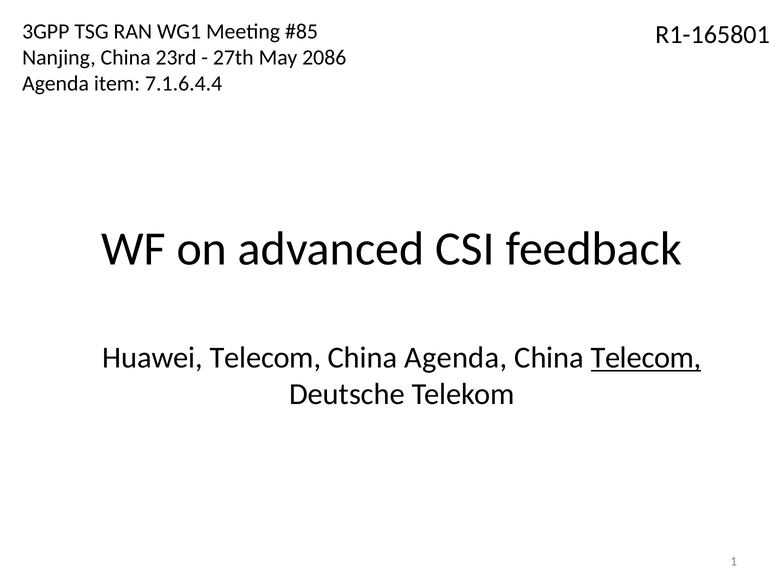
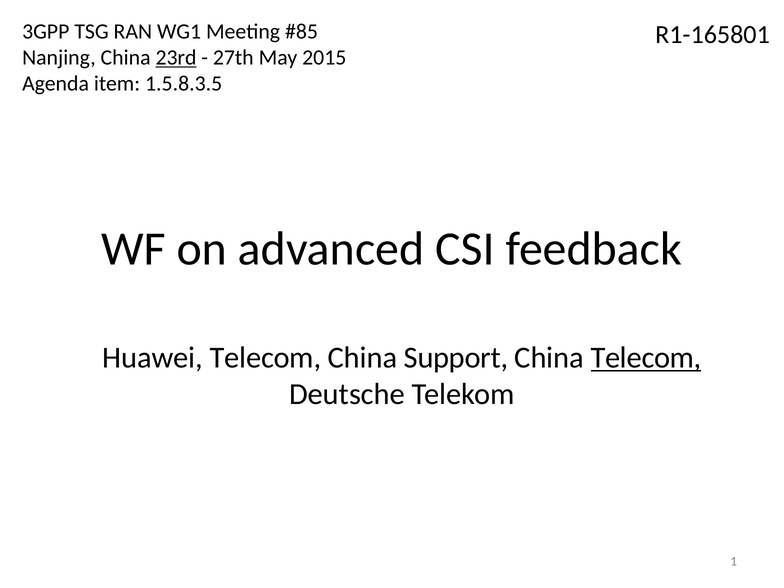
23rd underline: none -> present (176, 58)
2086: 2086 -> 2015 (324, 58)
7.1.6.4.4: 7.1.6.4.4 -> 1.5.8.3.5 (184, 84)
China Agenda: Agenda -> Support (456, 358)
